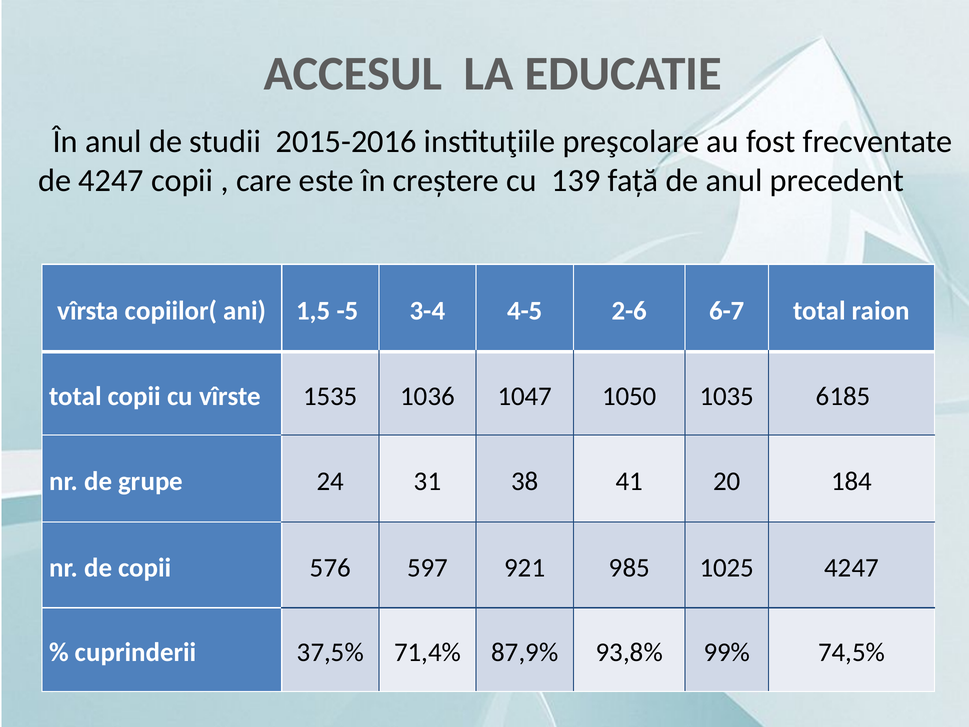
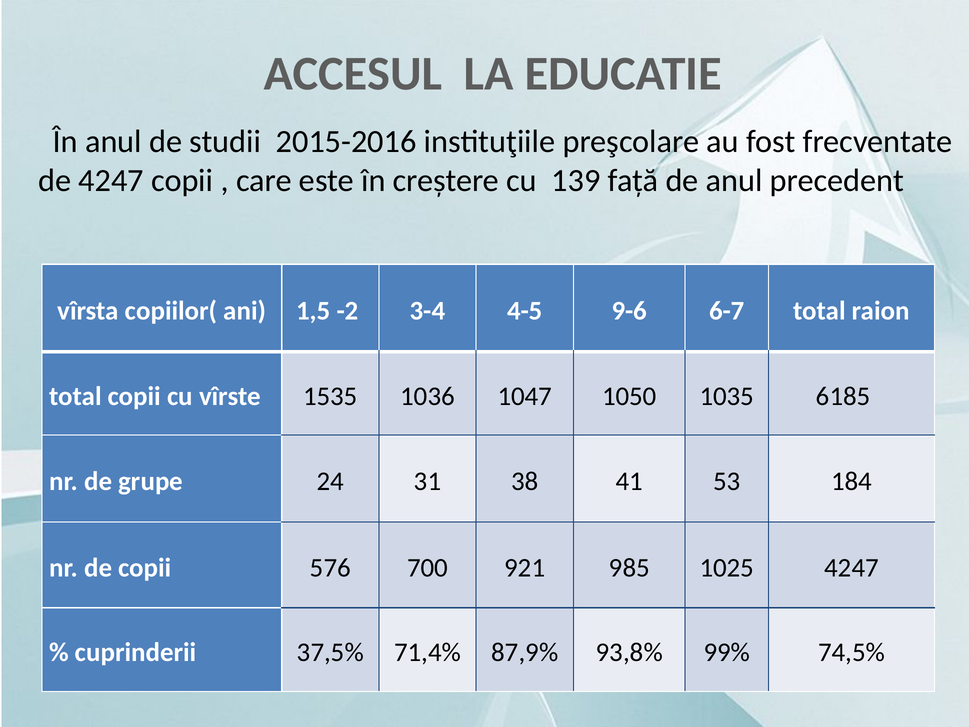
-5: -5 -> -2 (347, 311)
2-6: 2-6 -> 9-6 (629, 311)
20: 20 -> 53 (727, 481)
597: 597 -> 700 (428, 567)
